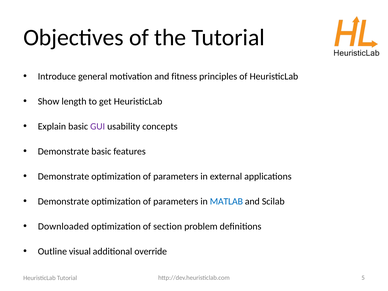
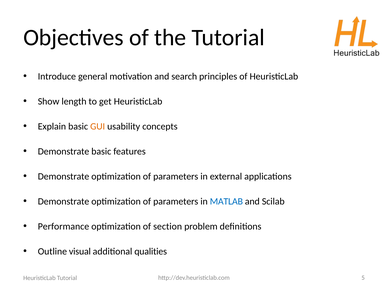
fitness: fitness -> search (184, 76)
GUI colour: purple -> orange (98, 126)
Downloaded: Downloaded -> Performance (64, 226)
override: override -> qualities (151, 251)
